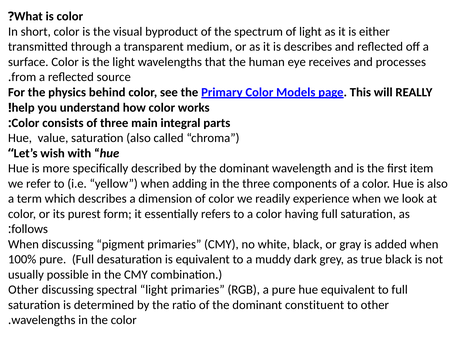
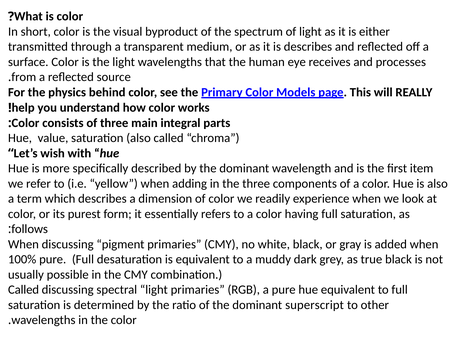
Other: Other -> Called (24, 290)
constituent: constituent -> superscript (315, 305)
